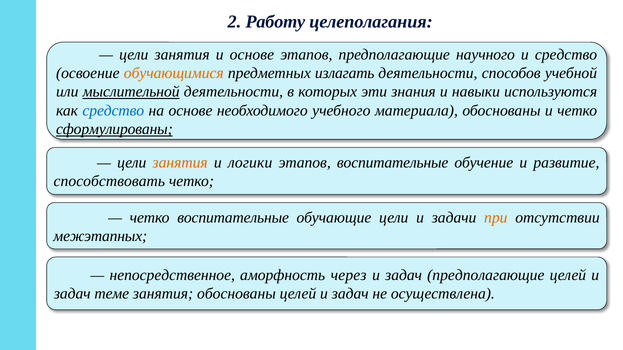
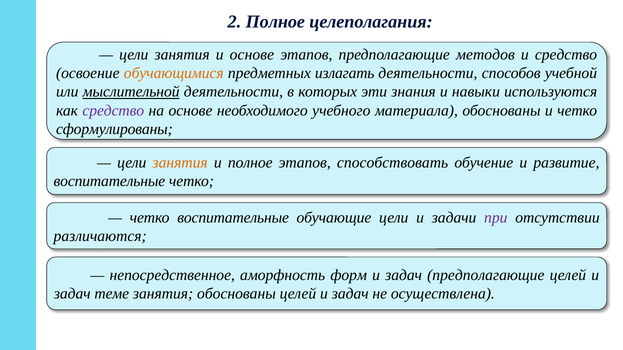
2 Работу: Работу -> Полное (275, 22)
научного: научного -> методов (485, 55)
средство colour: blue -> purple (113, 111)
сформулированы underline: present -> none (114, 129)
и логики: логики -> полное (250, 163)
этапов воспитательные: воспитательные -> способствовать (393, 163)
способствовать: способствовать -> воспитательные (109, 182)
при colour: orange -> purple (496, 218)
межэтапных: межэтапных -> различаются (100, 236)
через: через -> форм (349, 275)
